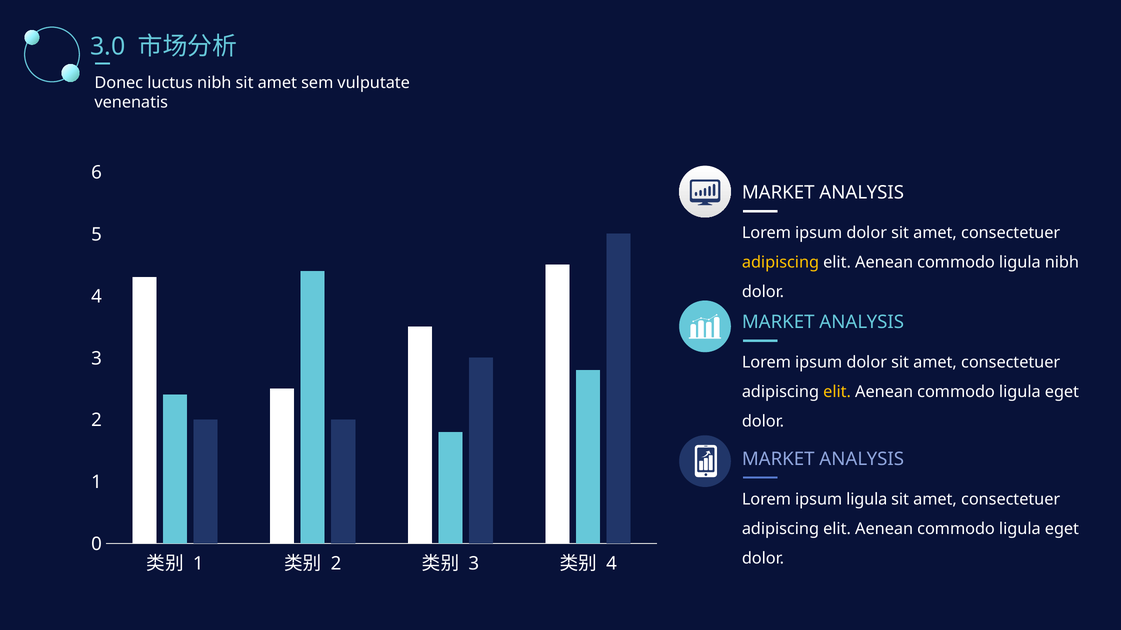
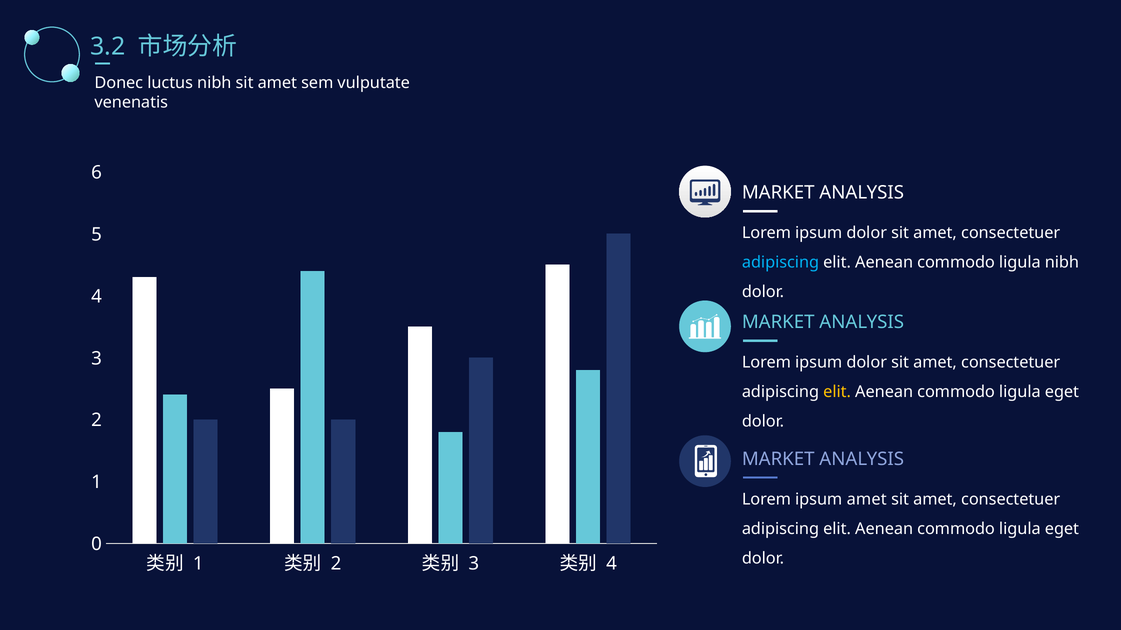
3.0: 3.0 -> 3.2 (108, 47)
adipiscing colour: yellow -> light blue (781, 263)
ipsum ligula: ligula -> amet (867, 500)
